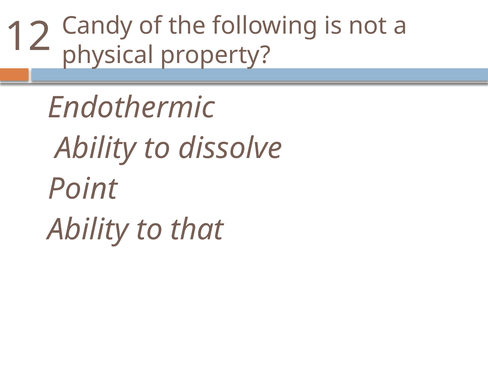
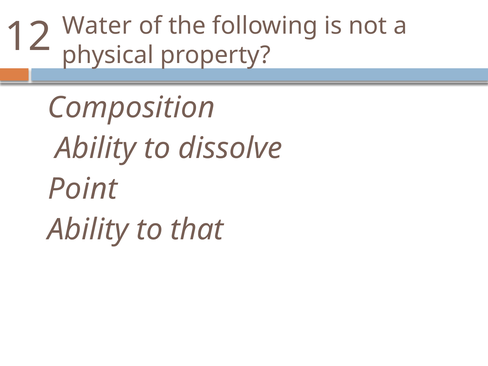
Candy: Candy -> Water (97, 26)
Endothermic: Endothermic -> Composition (131, 108)
